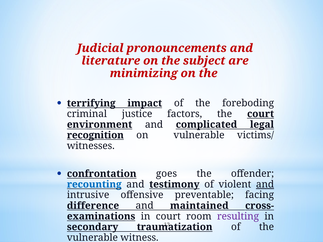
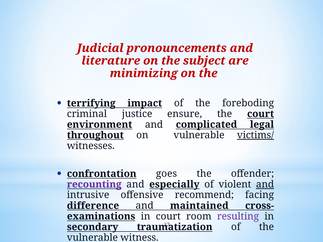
factors: factors -> ensure (185, 114)
recognition: recognition -> throughout (95, 135)
victims/ underline: none -> present (255, 135)
recounting colour: blue -> purple (94, 185)
testimony: testimony -> especially (174, 185)
preventable: preventable -> recommend (204, 195)
